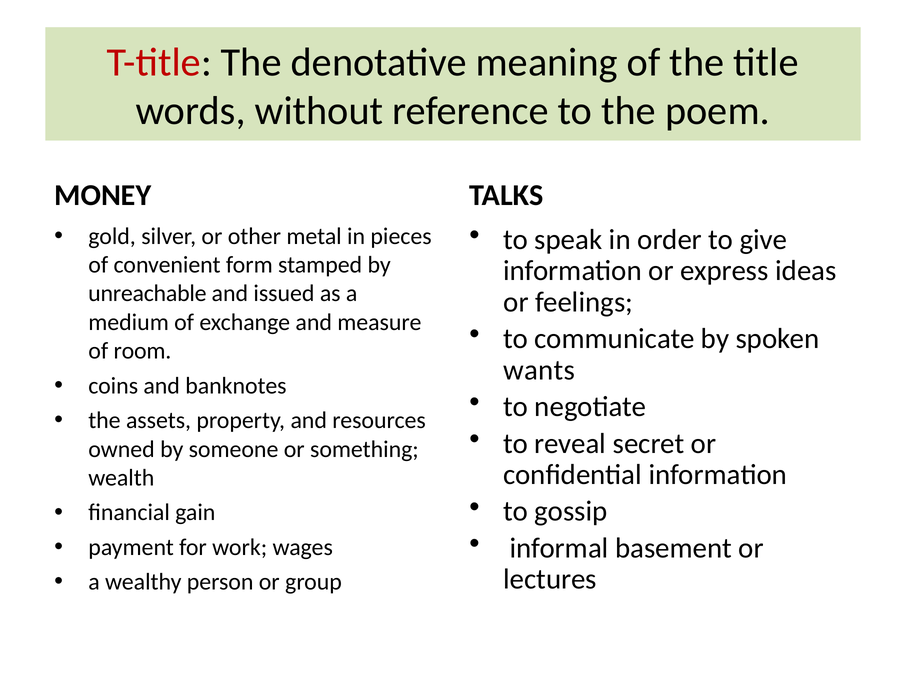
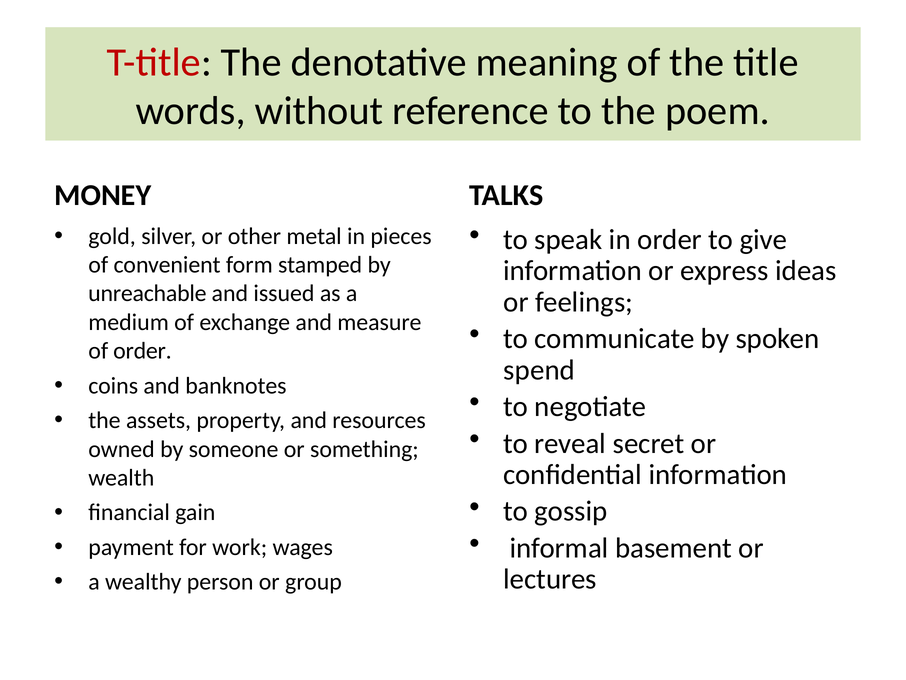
of room: room -> order (142, 351)
wants: wants -> spend (539, 370)
